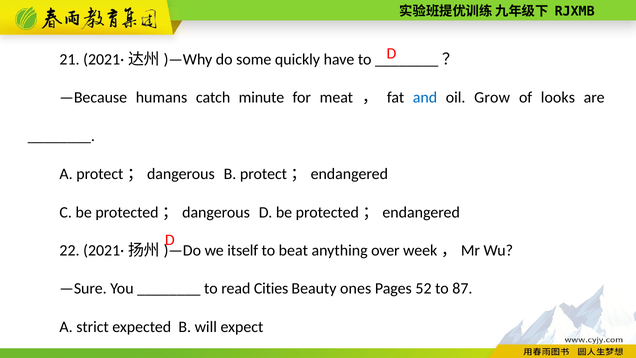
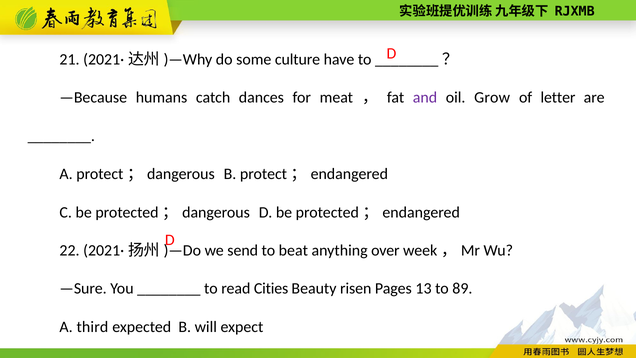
quickly: quickly -> culture (298, 59)
minute: minute -> dances (261, 98)
and colour: blue -> purple (425, 98)
looks: looks -> letter (558, 98)
itself: itself -> send (243, 250)
ones: ones -> risen (356, 288)
52: 52 -> 13 (424, 288)
87: 87 -> 89 (462, 288)
strict: strict -> third (92, 327)
